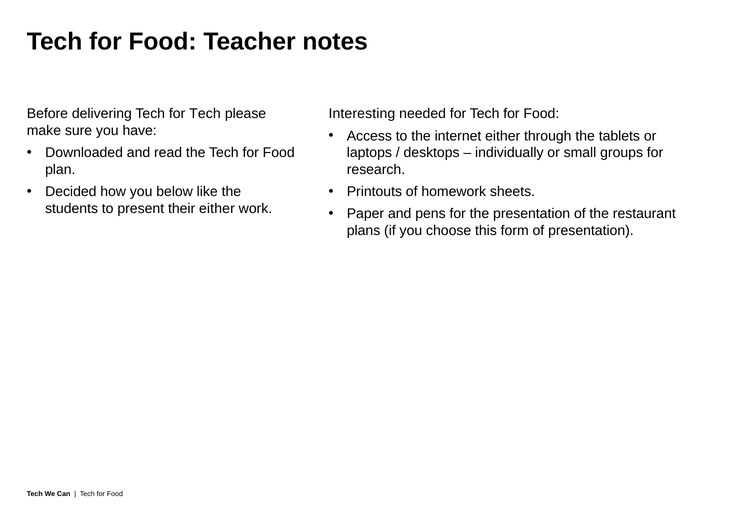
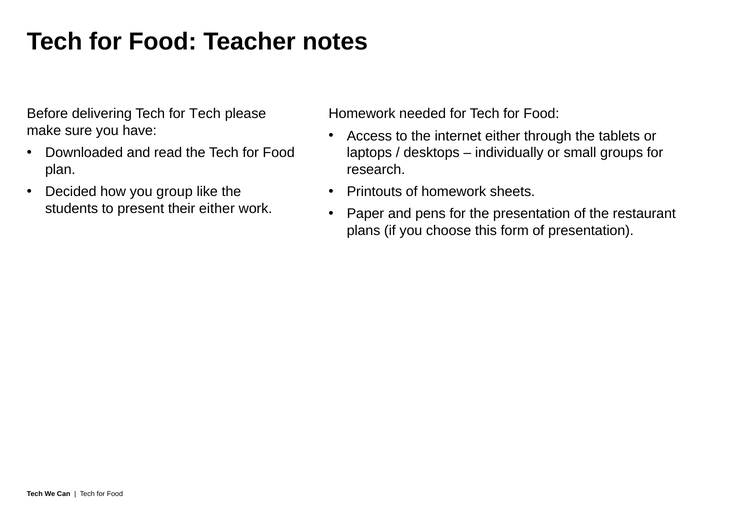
Interesting: Interesting -> Homework (362, 114)
below: below -> group (175, 192)
